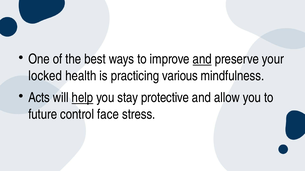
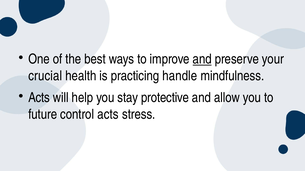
locked: locked -> crucial (45, 76)
various: various -> handle (180, 76)
help underline: present -> none (82, 98)
control face: face -> acts (108, 115)
